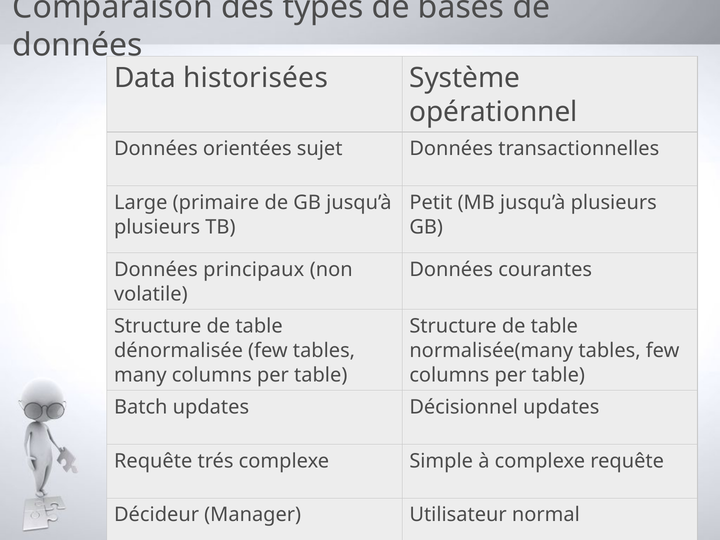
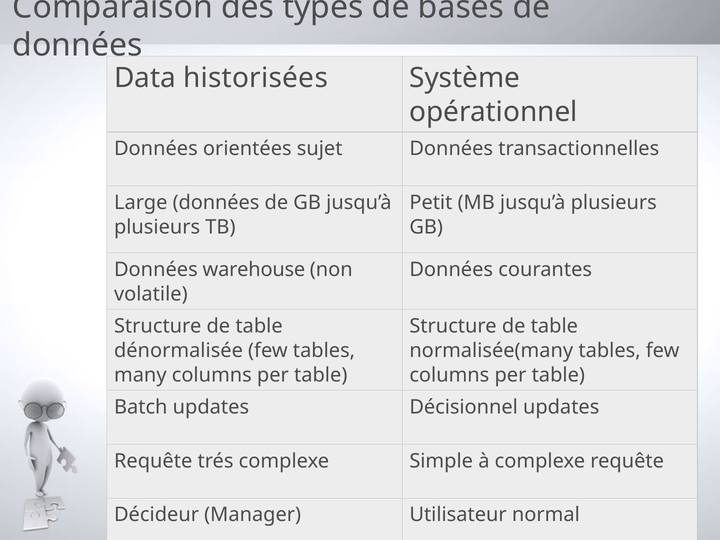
Large primaire: primaire -> données (216, 202)
principaux: principaux -> warehouse (254, 269)
